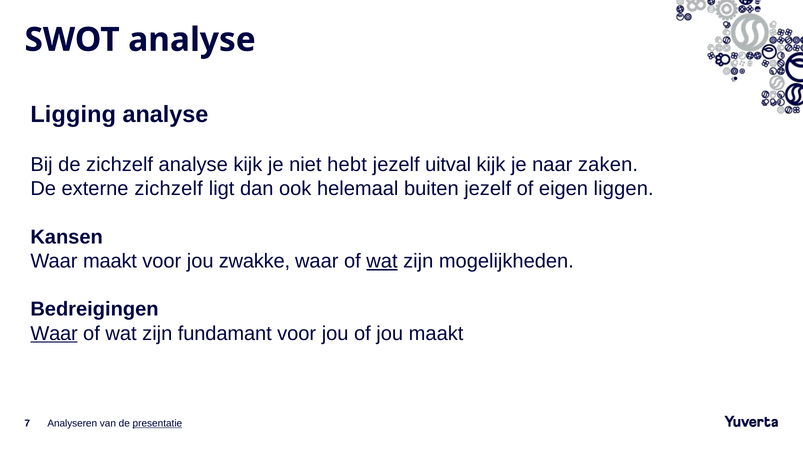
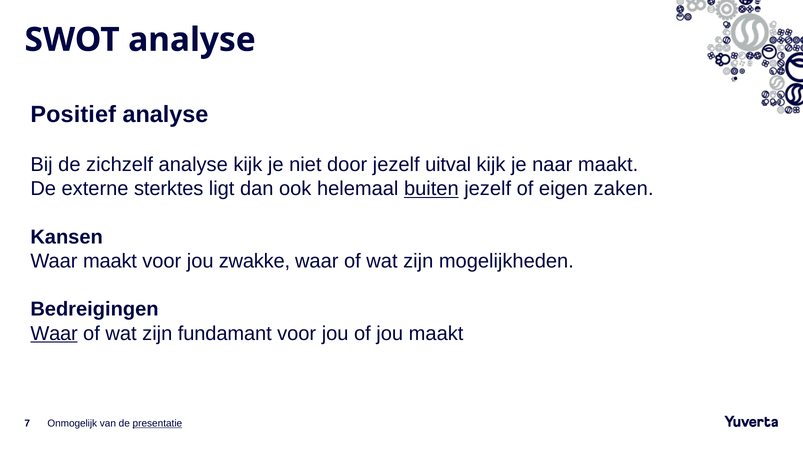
Ligging: Ligging -> Positief (73, 115)
hebt: hebt -> door (347, 165)
naar zaken: zaken -> maakt (608, 165)
externe zichzelf: zichzelf -> sterktes (169, 189)
buiten underline: none -> present (431, 189)
liggen: liggen -> zaken (624, 189)
wat underline: present -> none (382, 261)
Analyseren: Analyseren -> Onmogelijk (72, 423)
